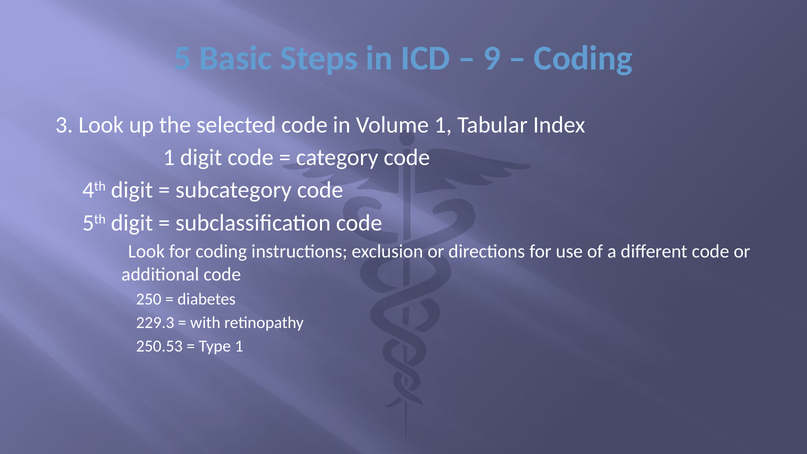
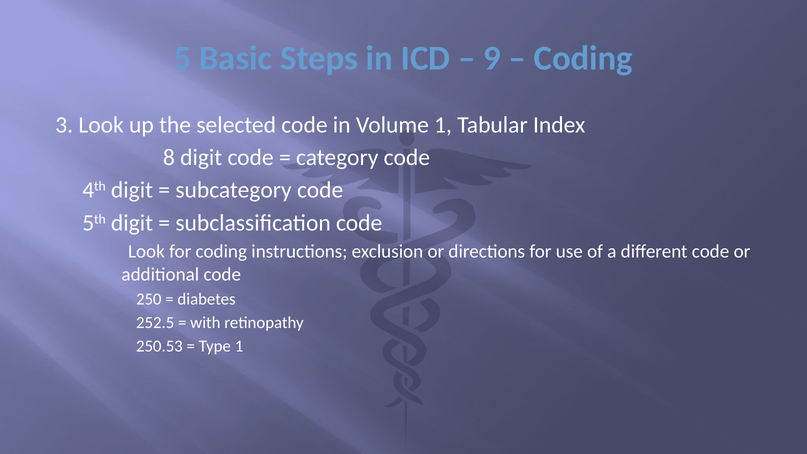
1: 1 -> 8 (169, 157)
229.3: 229.3 -> 252.5 (155, 323)
